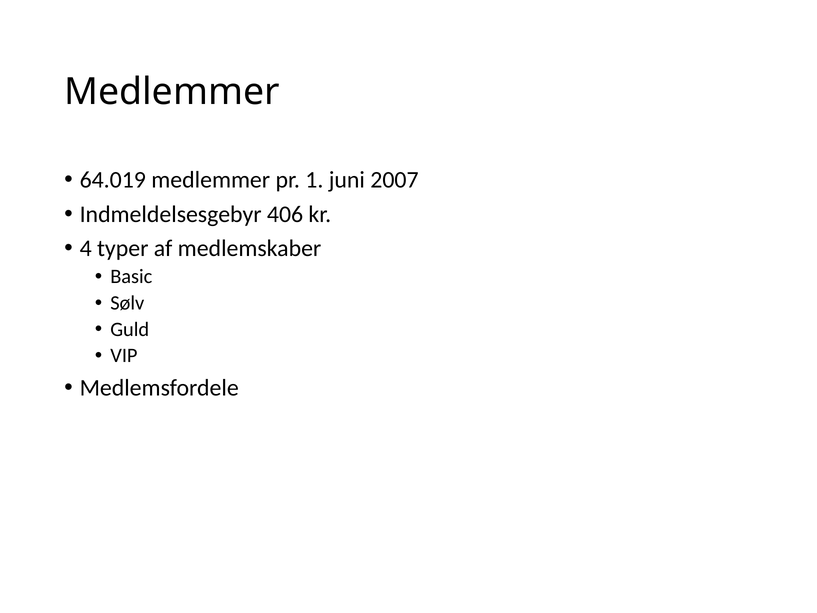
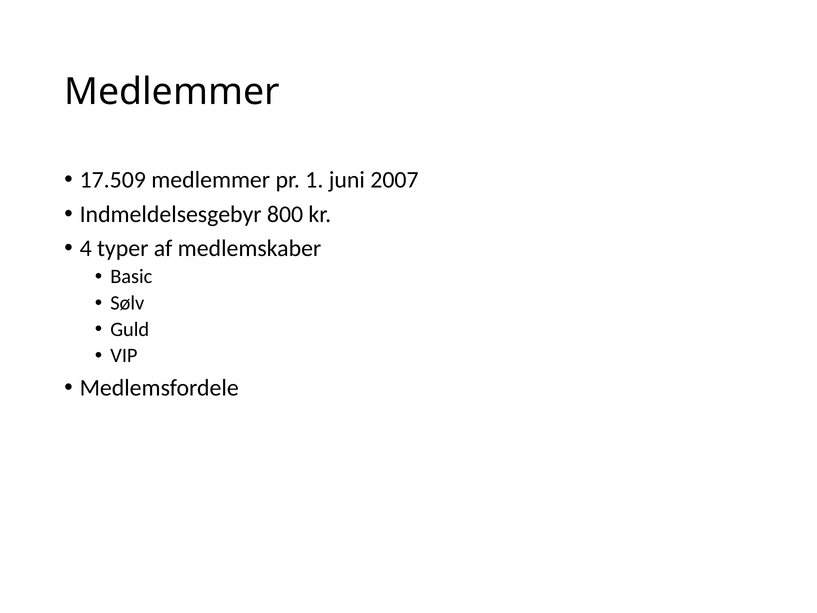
64.019: 64.019 -> 17.509 (113, 180)
406: 406 -> 800 (285, 214)
